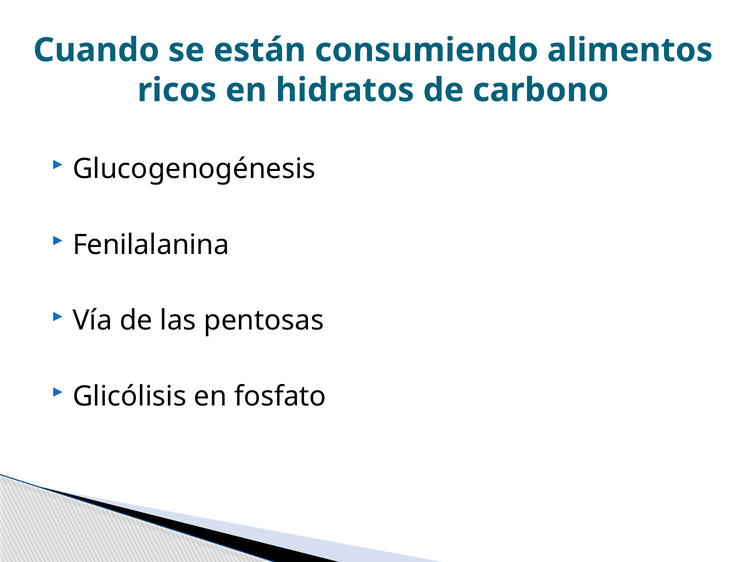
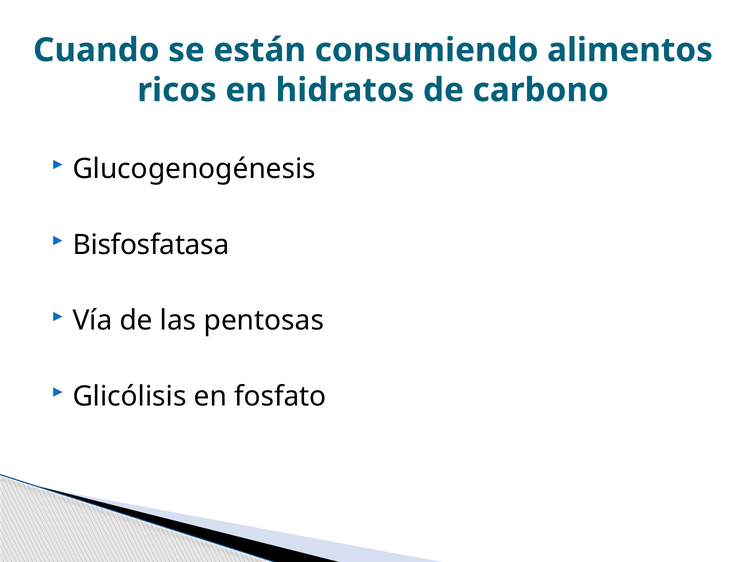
Fenilalanina: Fenilalanina -> Bisfosfatasa (151, 245)
